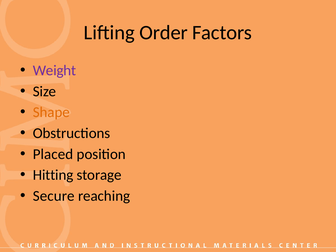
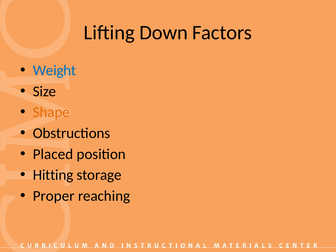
Order: Order -> Down (164, 33)
Weight colour: purple -> blue (54, 70)
Secure: Secure -> Proper (54, 196)
